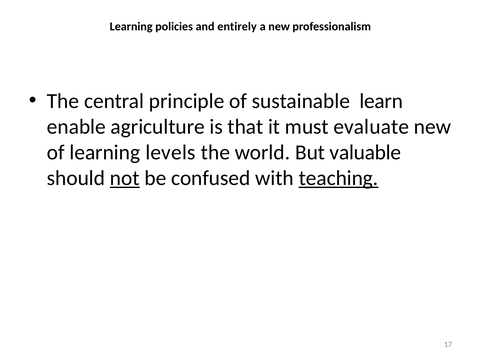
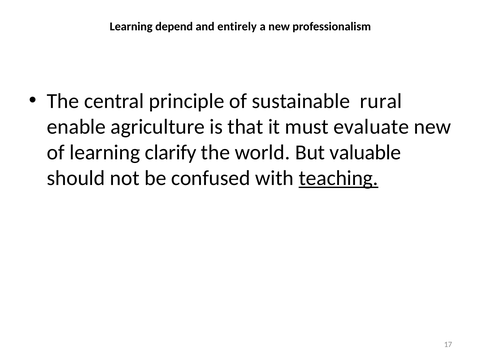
policies: policies -> depend (174, 26)
learn: learn -> rural (381, 101)
levels: levels -> clarify (171, 152)
not underline: present -> none (125, 178)
